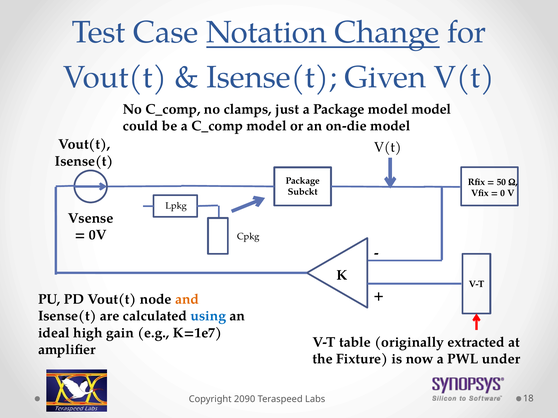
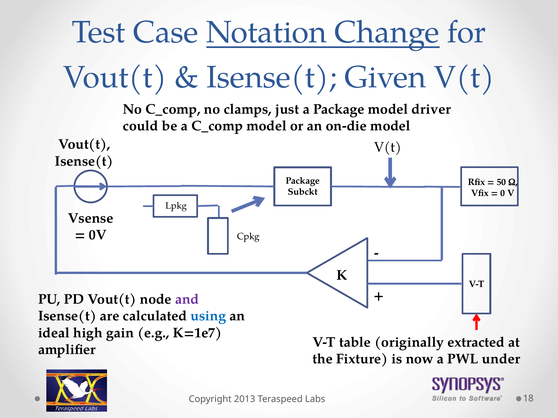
model model: model -> driver (431, 109)
and colour: orange -> purple (187, 300)
2090: 2090 -> 2013 (245, 400)
